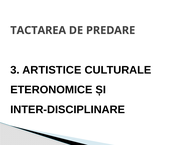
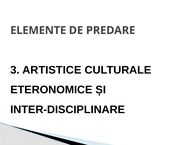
TACTAREA: TACTAREA -> ELEMENTE (38, 30)
